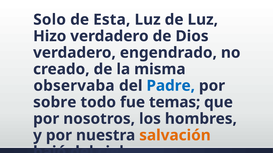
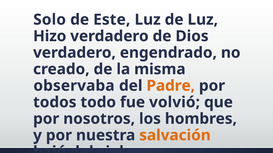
Esta: Esta -> Este (112, 20)
Padre colour: blue -> orange (171, 86)
sobre: sobre -> todos (55, 103)
temas: temas -> volvió (175, 103)
